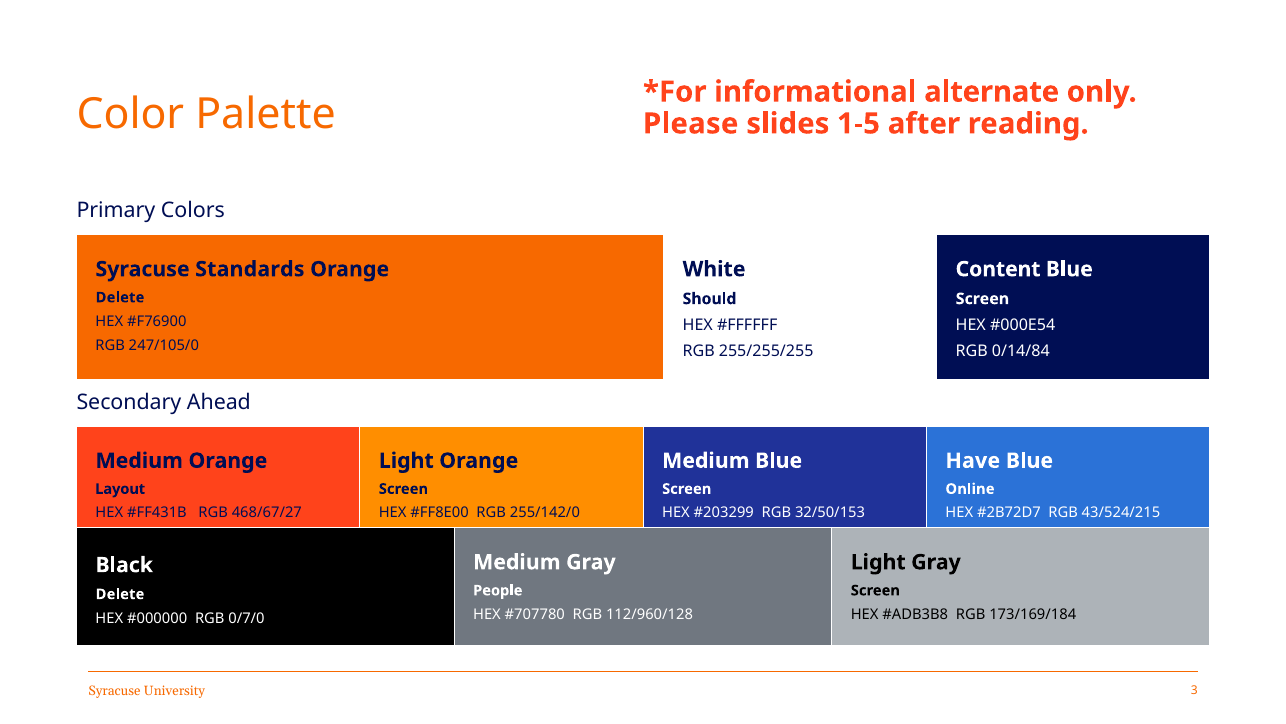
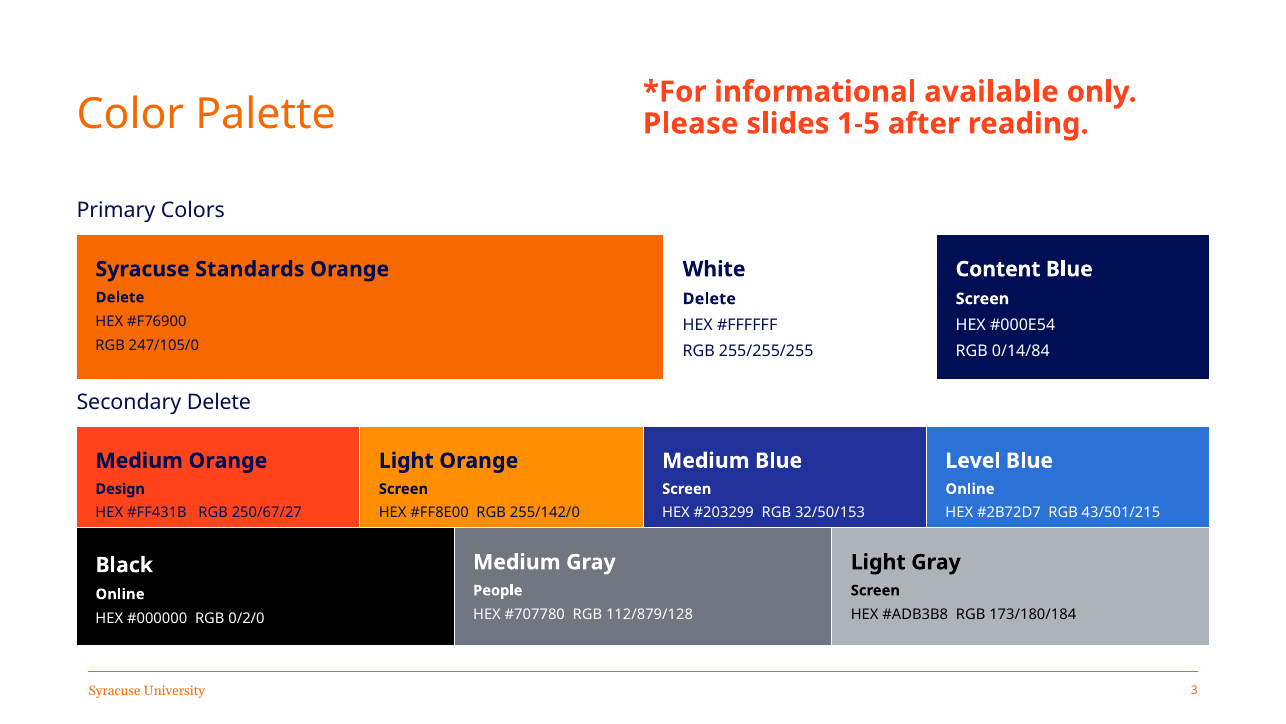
alternate: alternate -> available (991, 92)
Should: Should -> Delete (709, 299)
Secondary Ahead: Ahead -> Delete (219, 402)
Have: Have -> Level (973, 460)
Layout: Layout -> Design (120, 489)
468/67/27: 468/67/27 -> 250/67/27 (267, 513)
43/524/215: 43/524/215 -> 43/501/215 (1121, 513)
Delete: Delete -> Online (120, 594)
112/960/128: 112/960/128 -> 112/879/128 (649, 614)
173/169/184: 173/169/184 -> 173/180/184 (1033, 614)
0/7/0: 0/7/0 -> 0/2/0 (247, 618)
